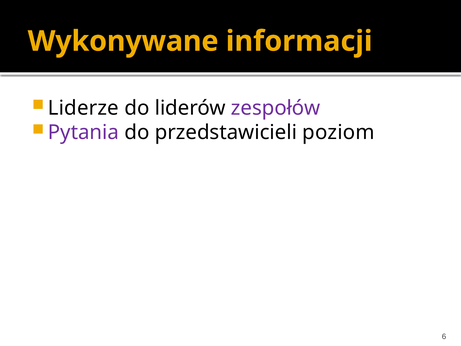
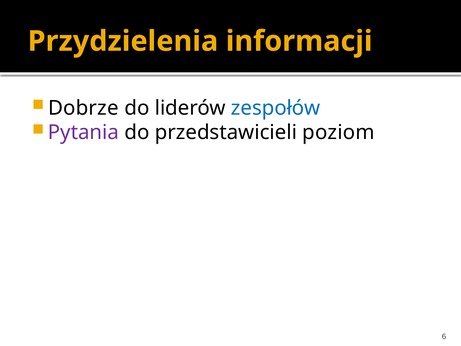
Wykonywane: Wykonywane -> Przydzielenia (123, 41)
Liderze: Liderze -> Dobrze (83, 108)
zespołów colour: purple -> blue (276, 108)
